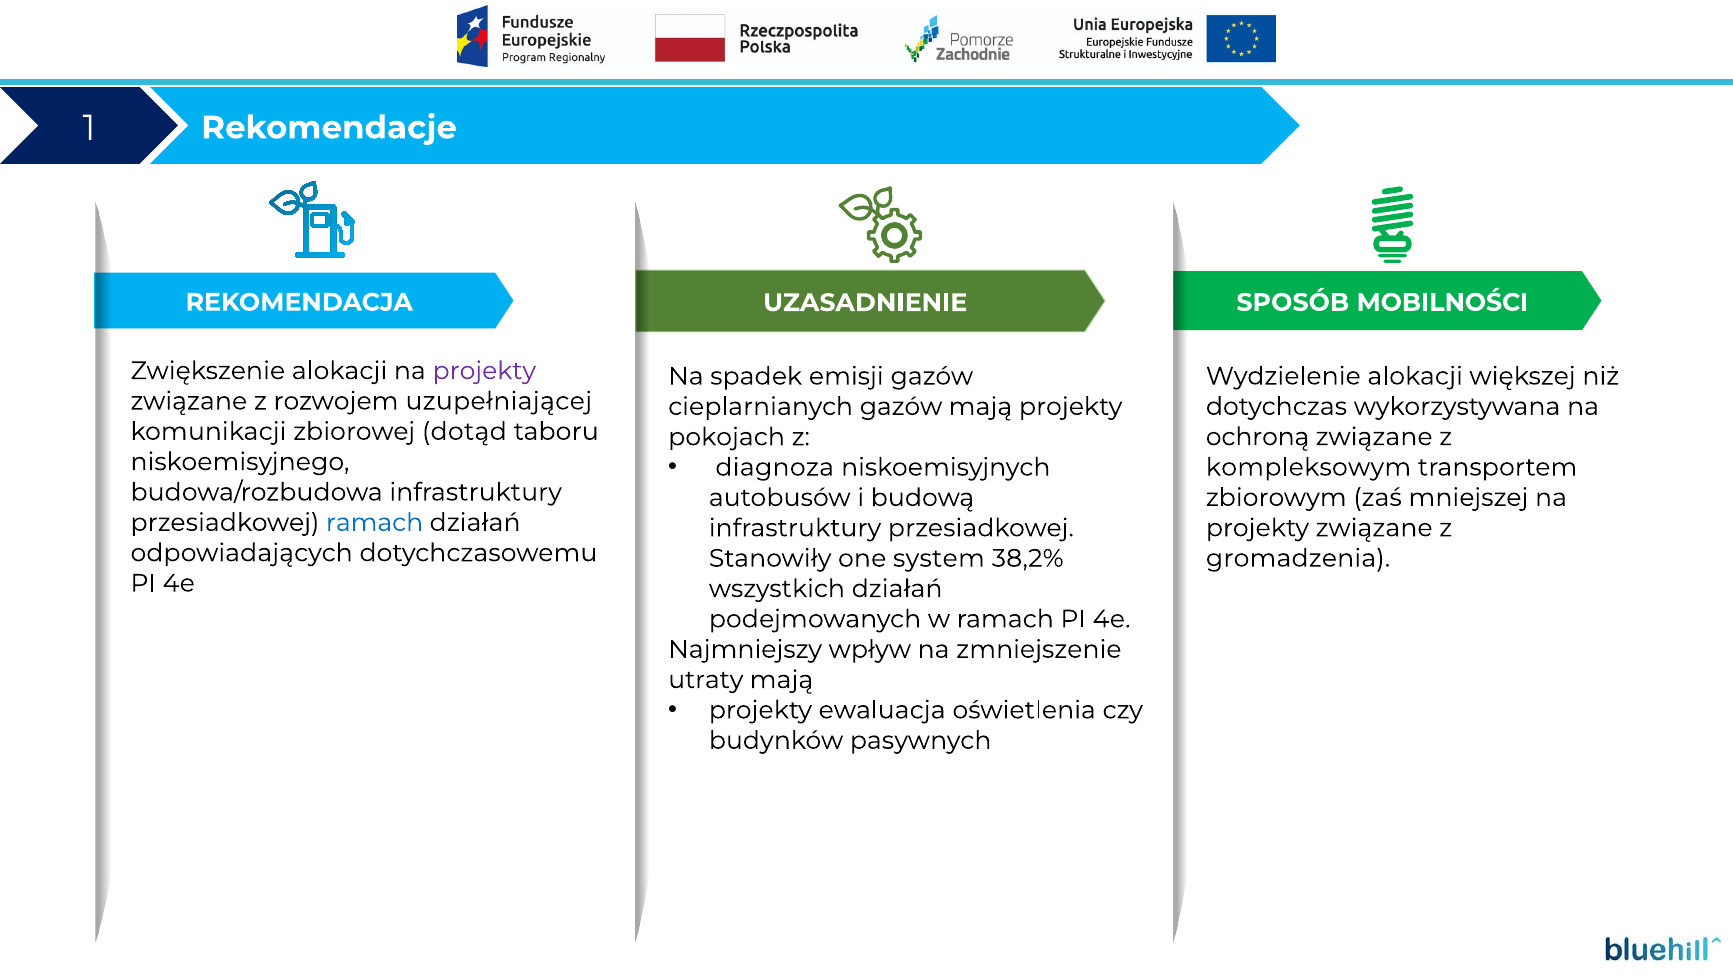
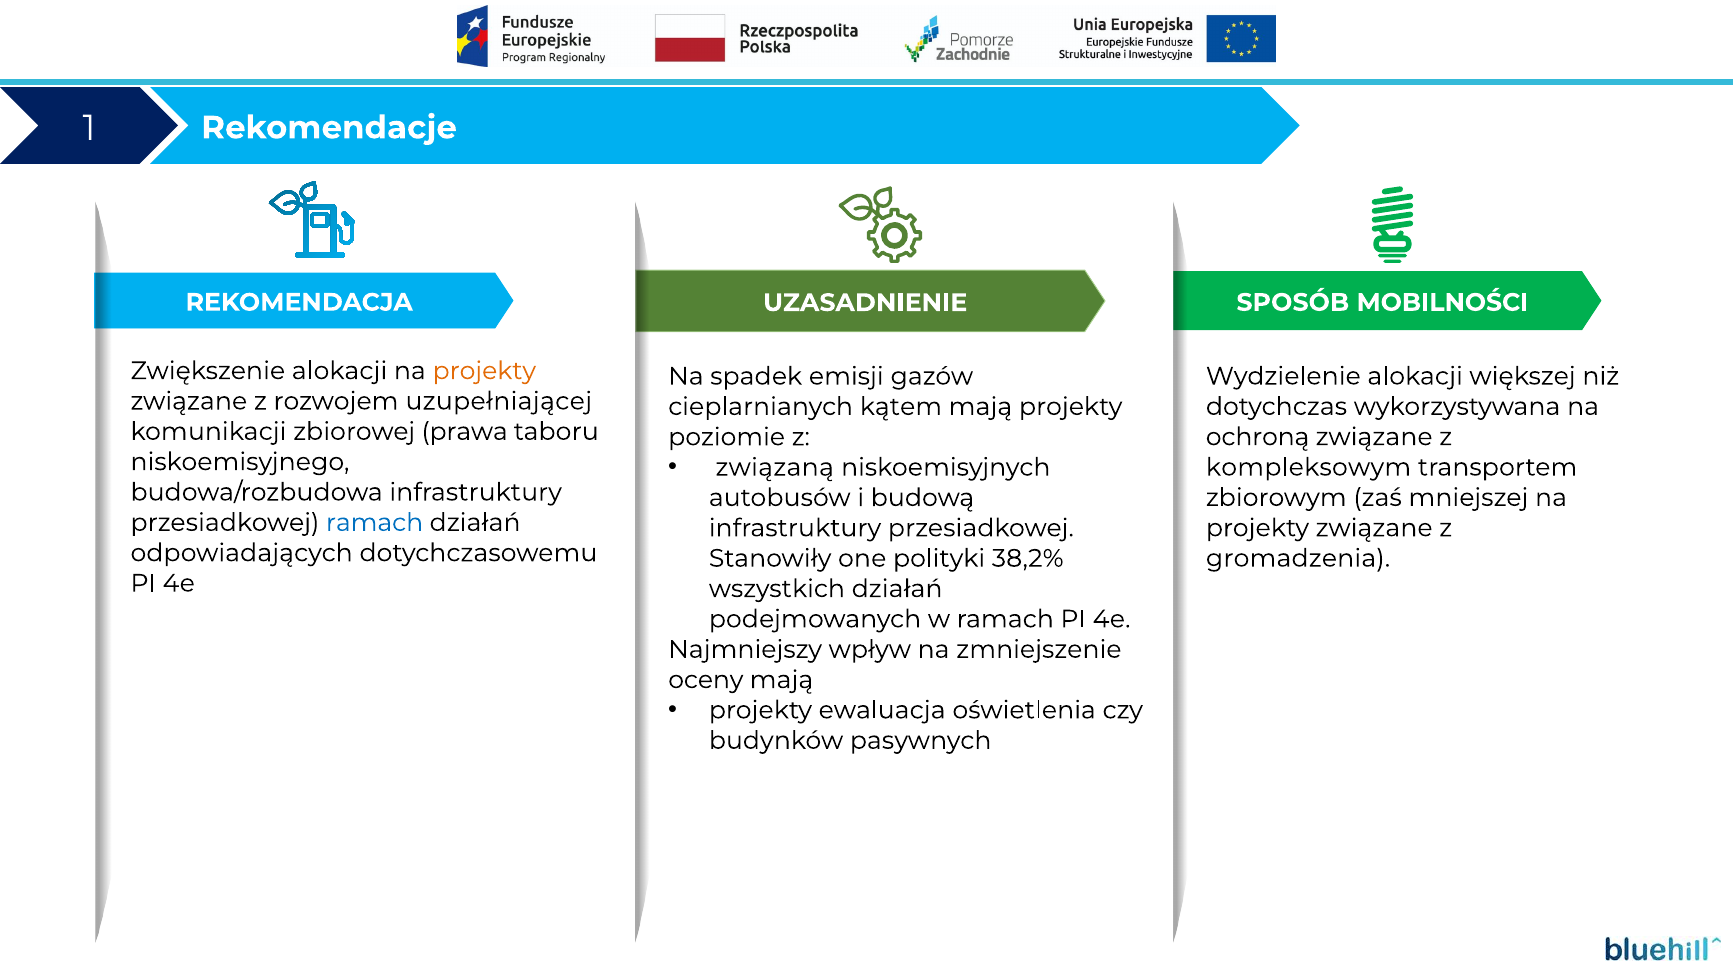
projekty colour: purple -> orange (484, 371)
cieplarnianych gazów: gazów -> kątem (901, 407)
dotąd: dotąd -> prawa (465, 431)
pokojach: pokojach -> poziomie (727, 437)
diagnoza: diagnoza -> związaną (775, 467)
system: system -> polityki (939, 558)
utraty: utraty -> oceny (706, 680)
